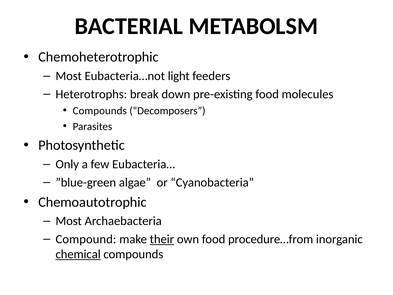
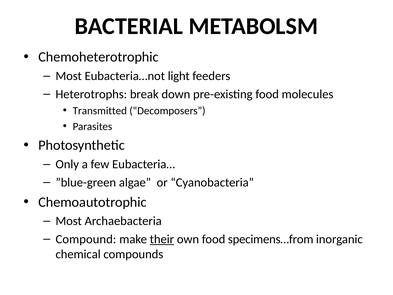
Compounds: Compounds -> Transmitted (100, 111)
procedure…from: procedure…from -> specimens…from (271, 239)
chemical underline: present -> none (78, 254)
